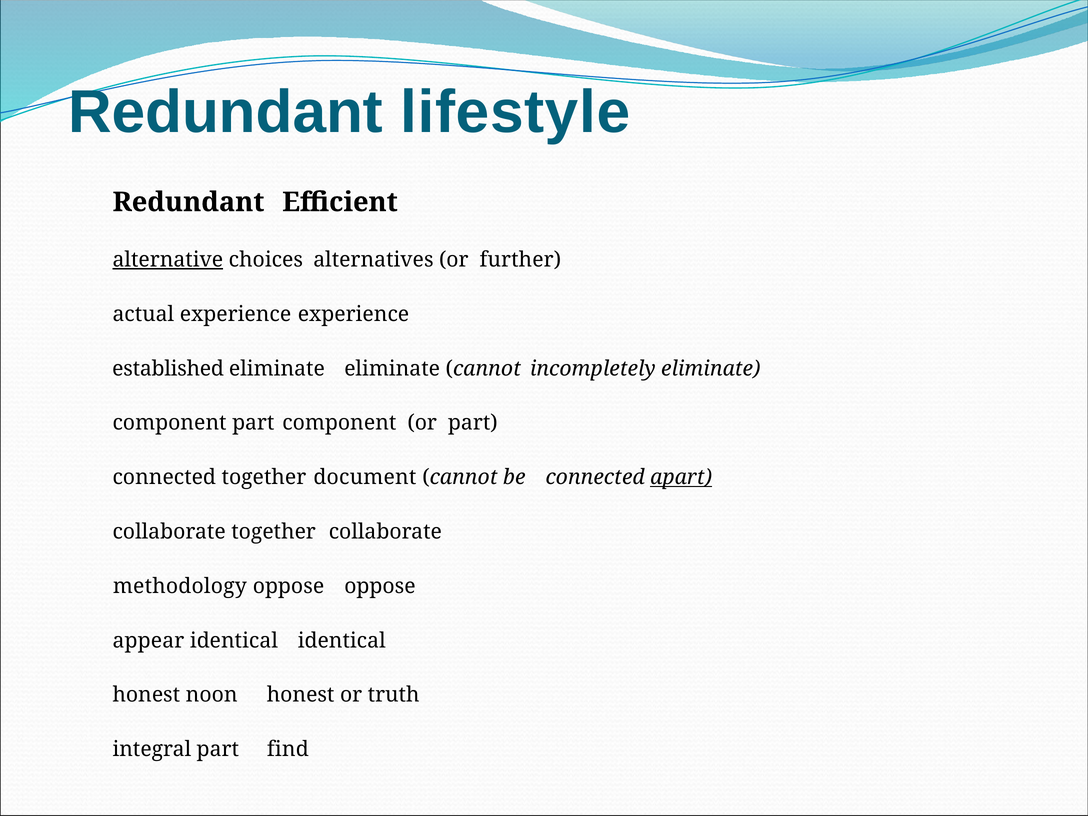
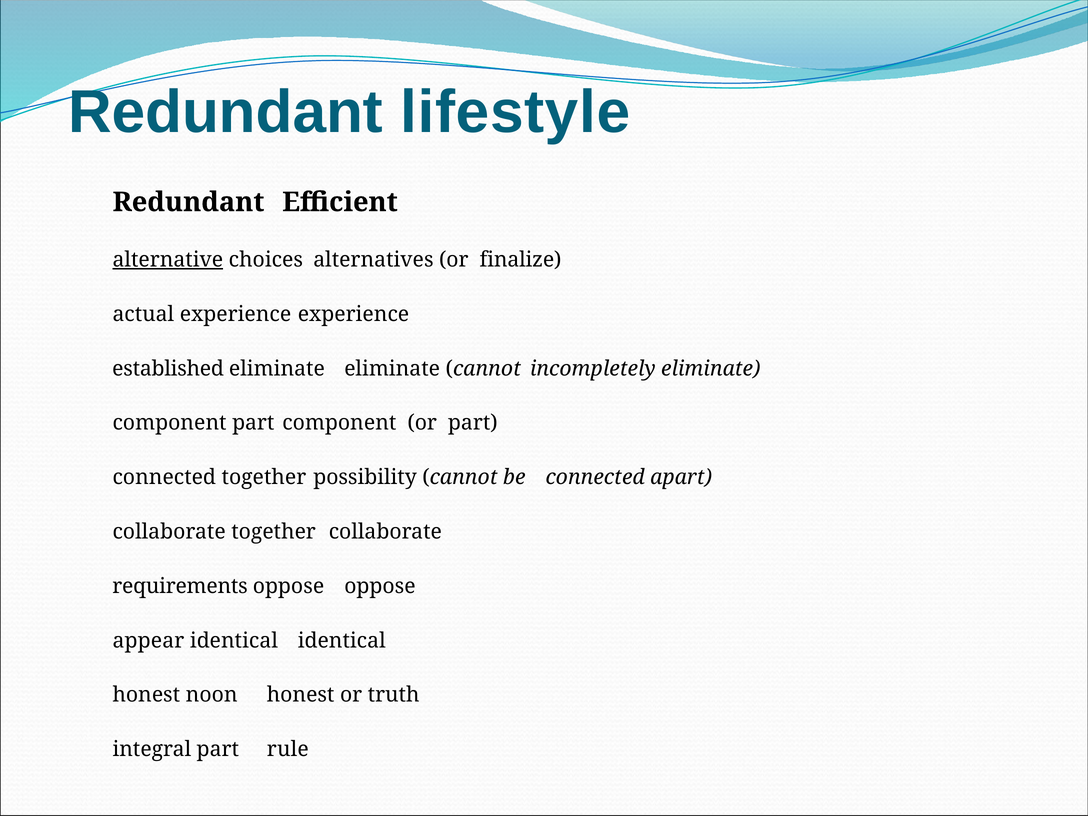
further: further -> finalize (521, 260)
document: document -> possibility (365, 477)
apart underline: present -> none (681, 477)
methodology: methodology -> requirements (180, 586)
find: find -> rule (288, 749)
